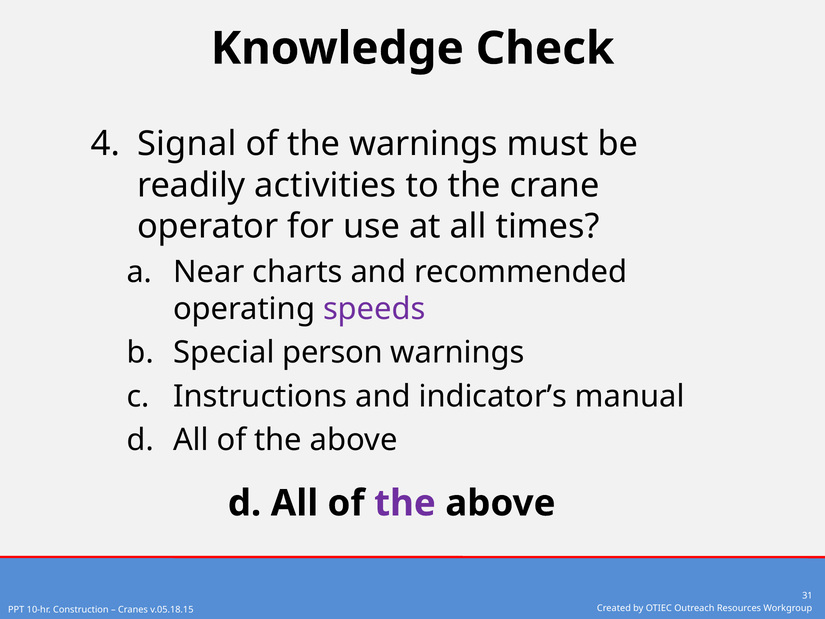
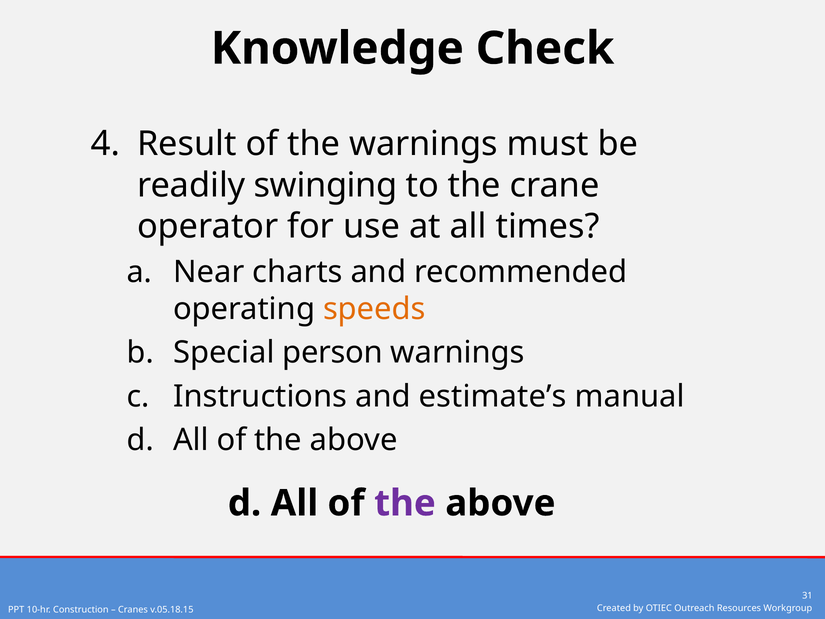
Signal: Signal -> Result (187, 144)
activities: activities -> swinging (326, 185)
speeds colour: purple -> orange (374, 309)
indicator’s: indicator’s -> estimate’s (493, 396)
